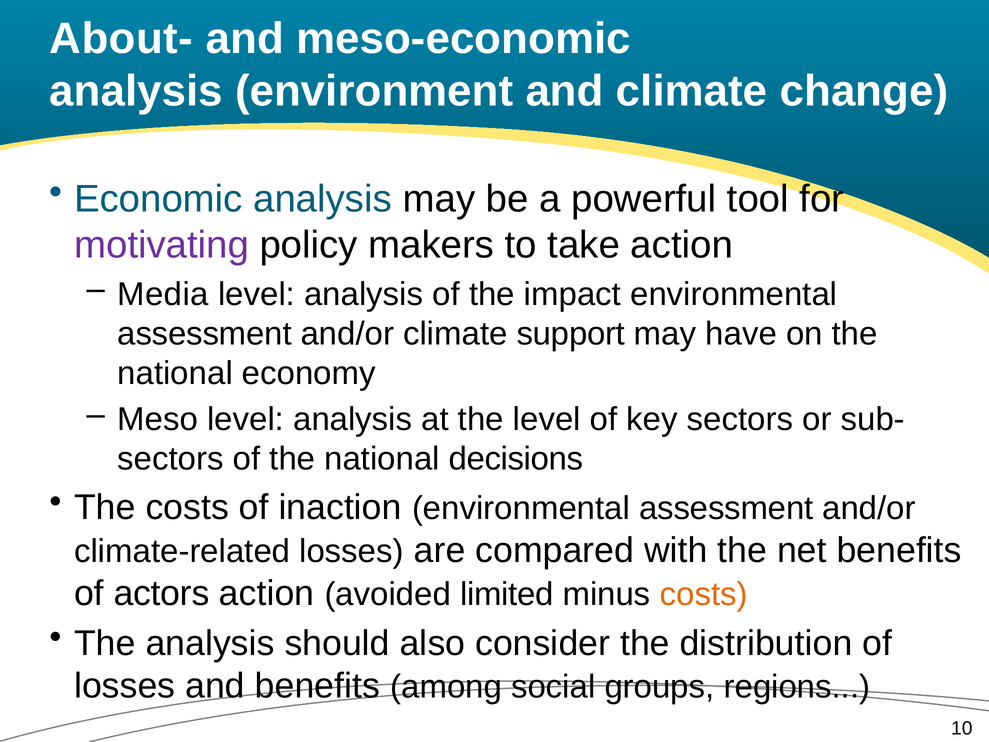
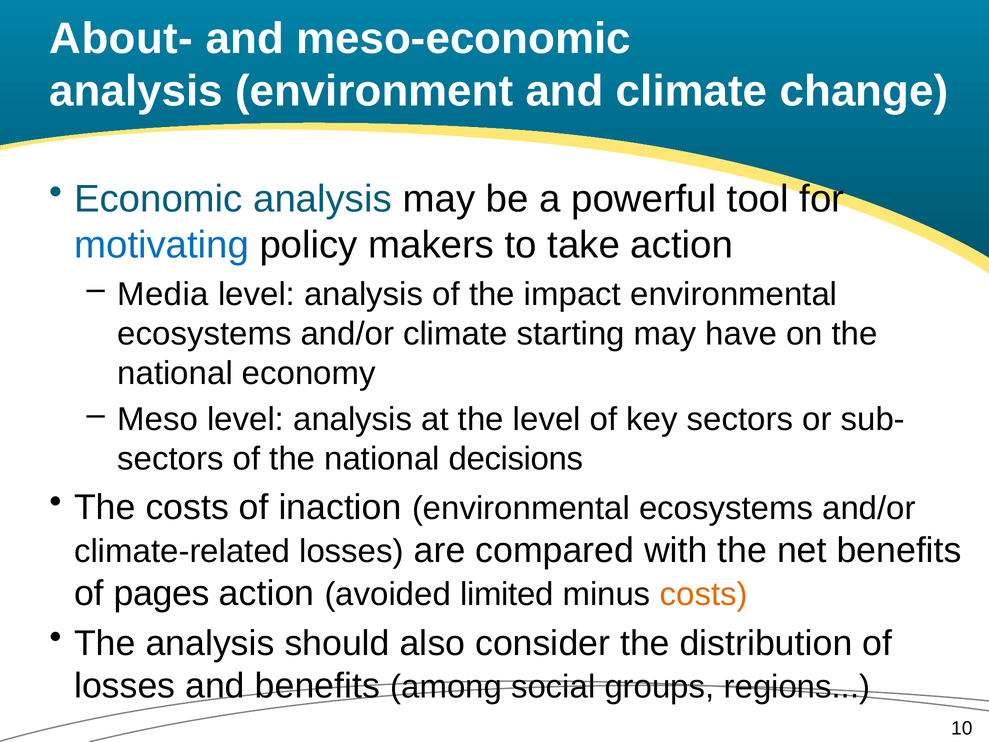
motivating colour: purple -> blue (162, 245)
assessment: assessment -> ecosystems (204, 334)
support: support -> starting (571, 334)
inaction environmental assessment: assessment -> ecosystems (726, 508)
actors: actors -> pages (162, 593)
